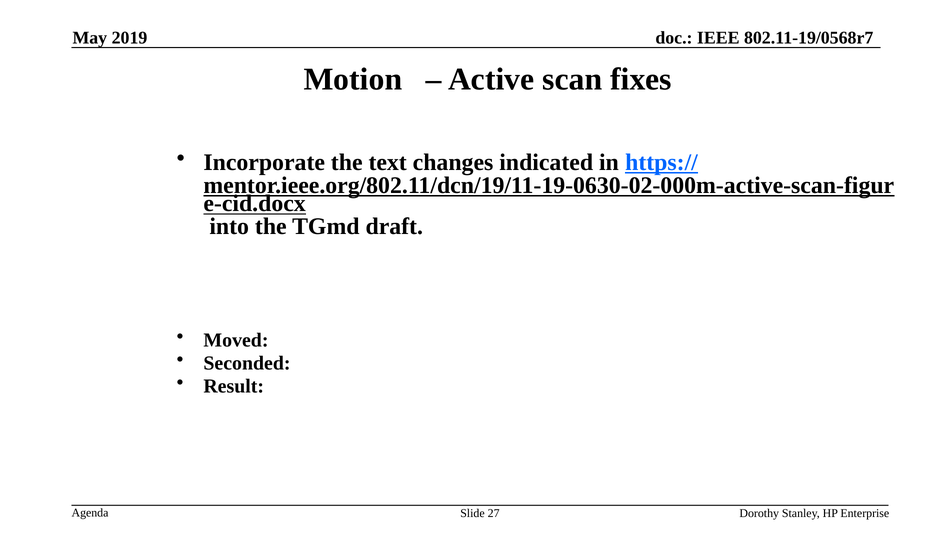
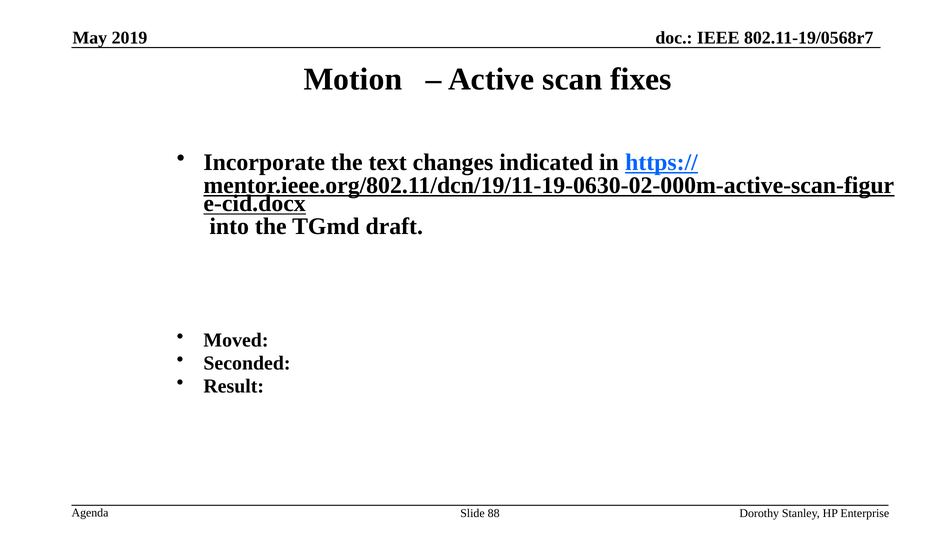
27: 27 -> 88 (494, 514)
